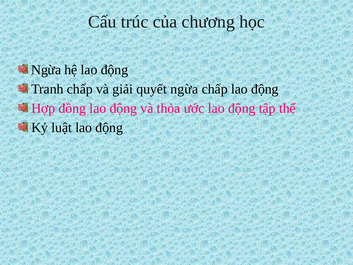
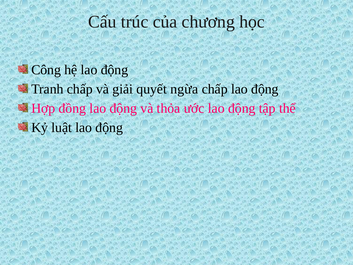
Ngừa: Ngừa -> Công (46, 70)
